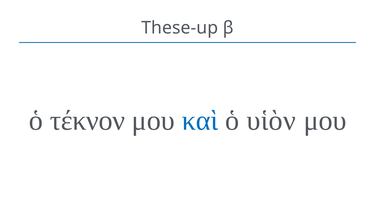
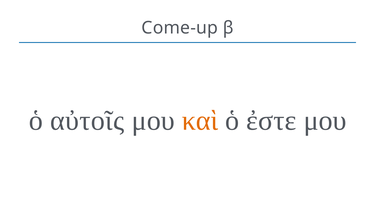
These-up: These-up -> Come-up (180, 28)
τέκνον: τέκνον -> αὐτοῖς (87, 120)
καὶ colour: blue -> orange (200, 120)
υἱὸν: υἱὸν -> ἐστε (271, 120)
